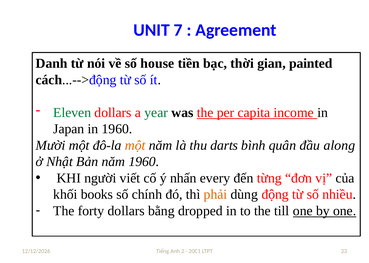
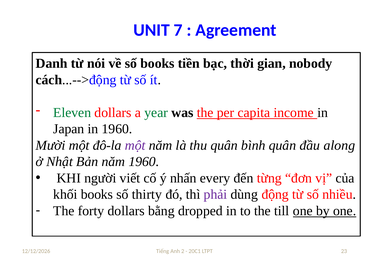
số house: house -> books (157, 64)
painted: painted -> nobody (311, 64)
một colour: orange -> purple (135, 146)
thu darts: darts -> quân (224, 146)
chính: chính -> thirty (147, 195)
phải colour: orange -> purple (215, 195)
